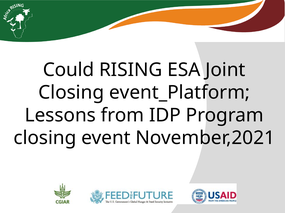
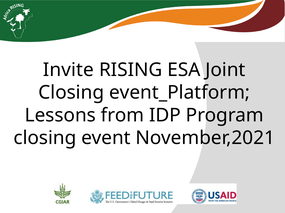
Could: Could -> Invite (68, 70)
